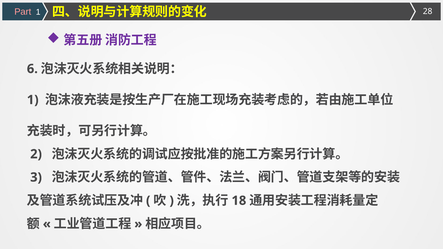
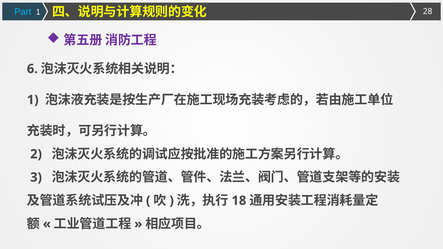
Part colour: pink -> light blue (23, 12)
